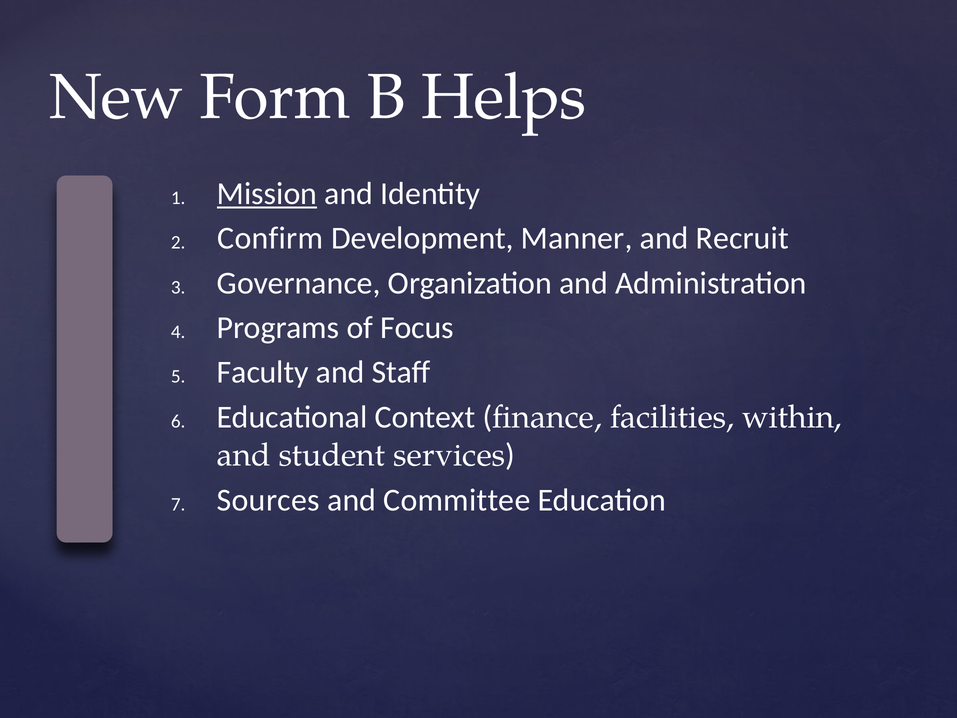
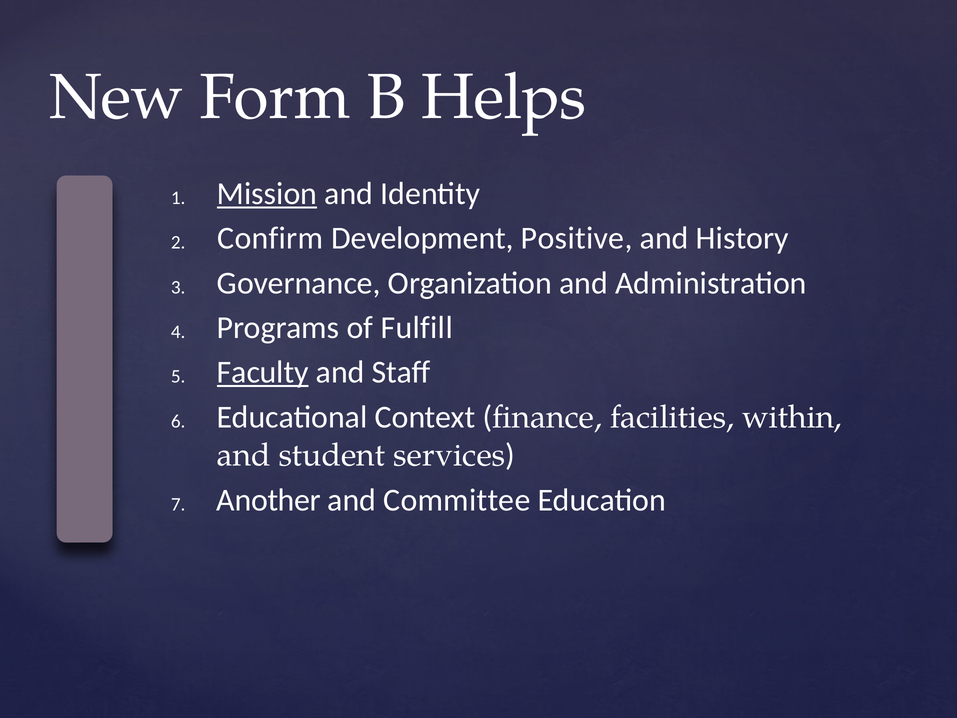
Manner: Manner -> Positive (577, 238)
Recruit: Recruit -> History (742, 238)
Focus: Focus -> Fulfill (417, 328)
Faculty underline: none -> present (263, 372)
Sources: Sources -> Another (269, 500)
